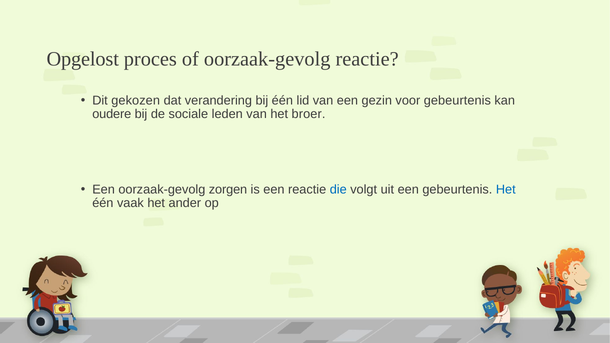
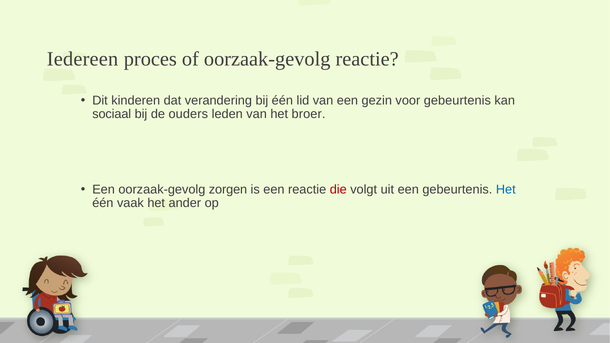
Opgelost: Opgelost -> Iedereen (83, 59)
gekozen: gekozen -> kinderen (136, 100)
oudere: oudere -> sociaal (112, 114)
sociale: sociale -> ouders (188, 114)
die colour: blue -> red (338, 190)
